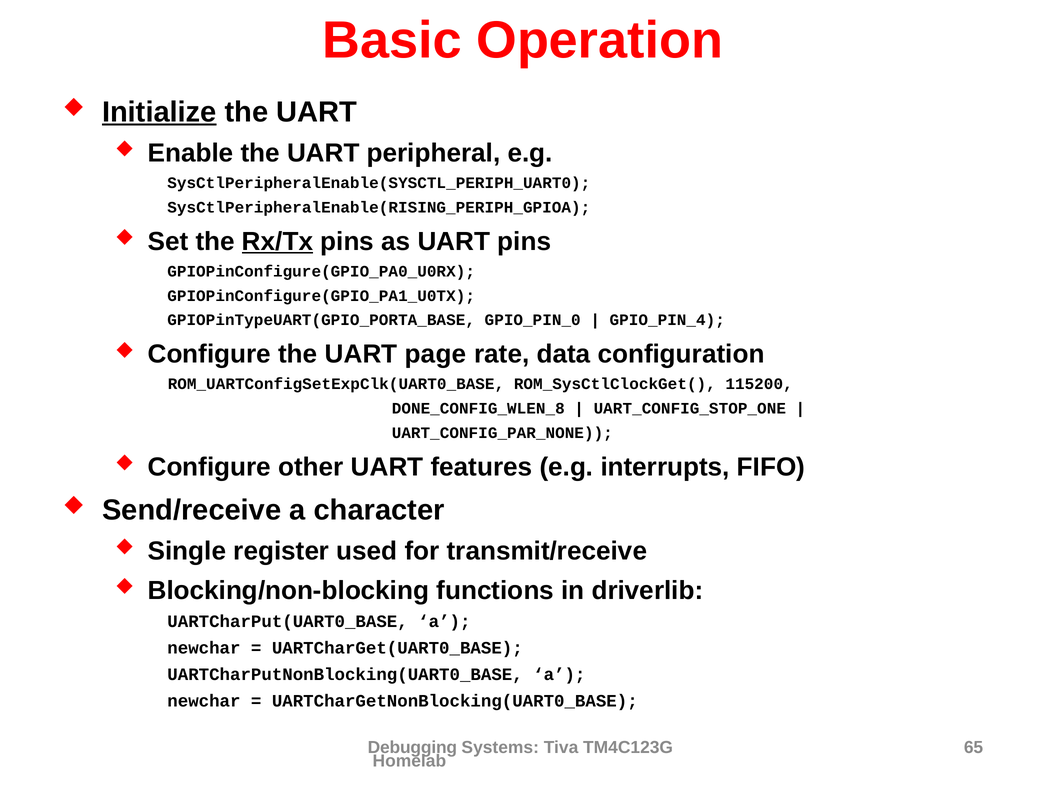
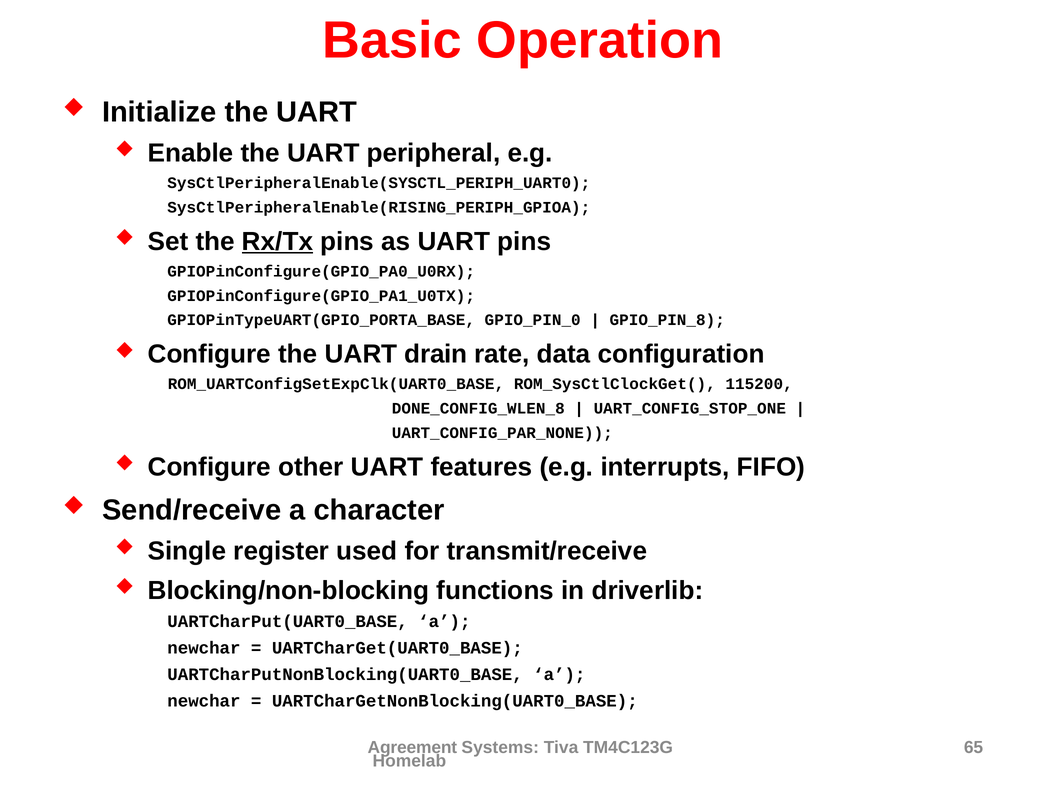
Initialize underline: present -> none (159, 112)
GPIO_PIN_4: GPIO_PIN_4 -> GPIO_PIN_8 (667, 320)
page: page -> drain (436, 354)
Debugging: Debugging -> Agreement (412, 747)
